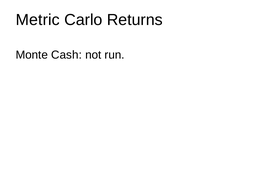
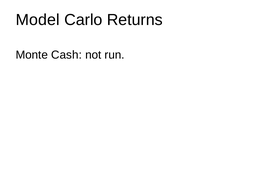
Metric: Metric -> Model (38, 20)
